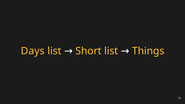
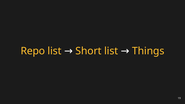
Days: Days -> Repo (33, 51)
